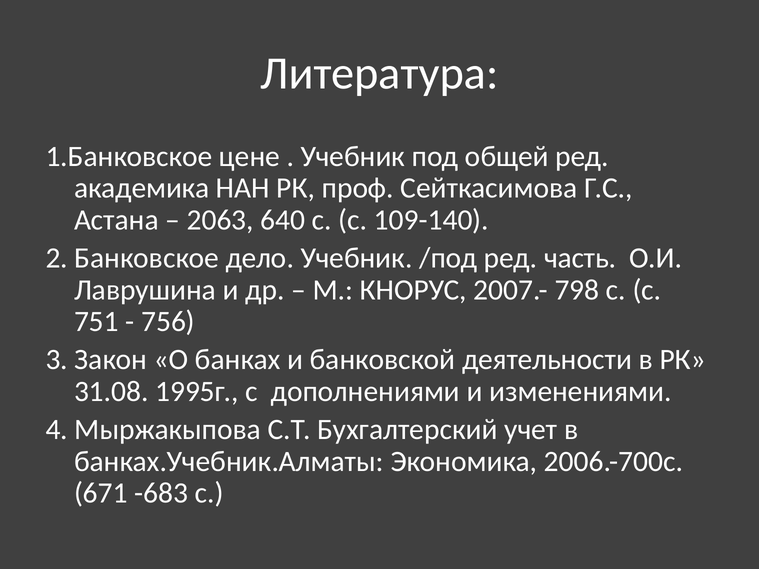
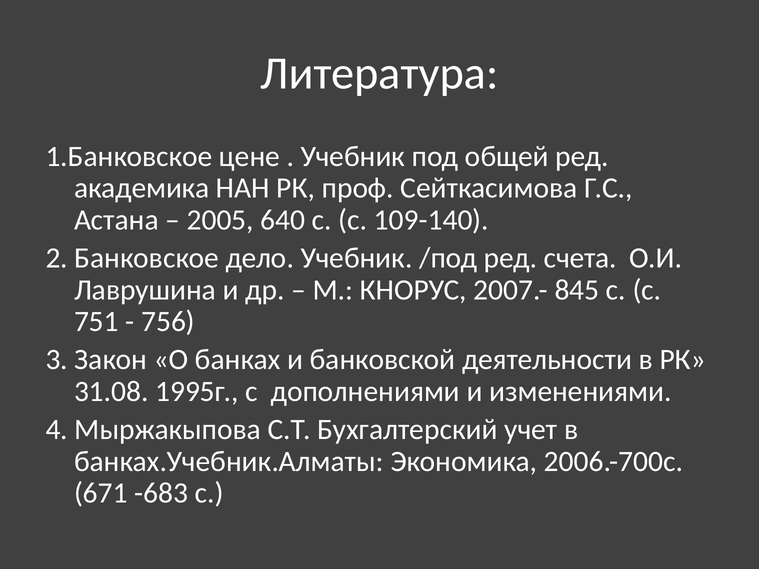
2063: 2063 -> 2005 (220, 220)
часть: часть -> счета (580, 258)
798: 798 -> 845 (577, 290)
